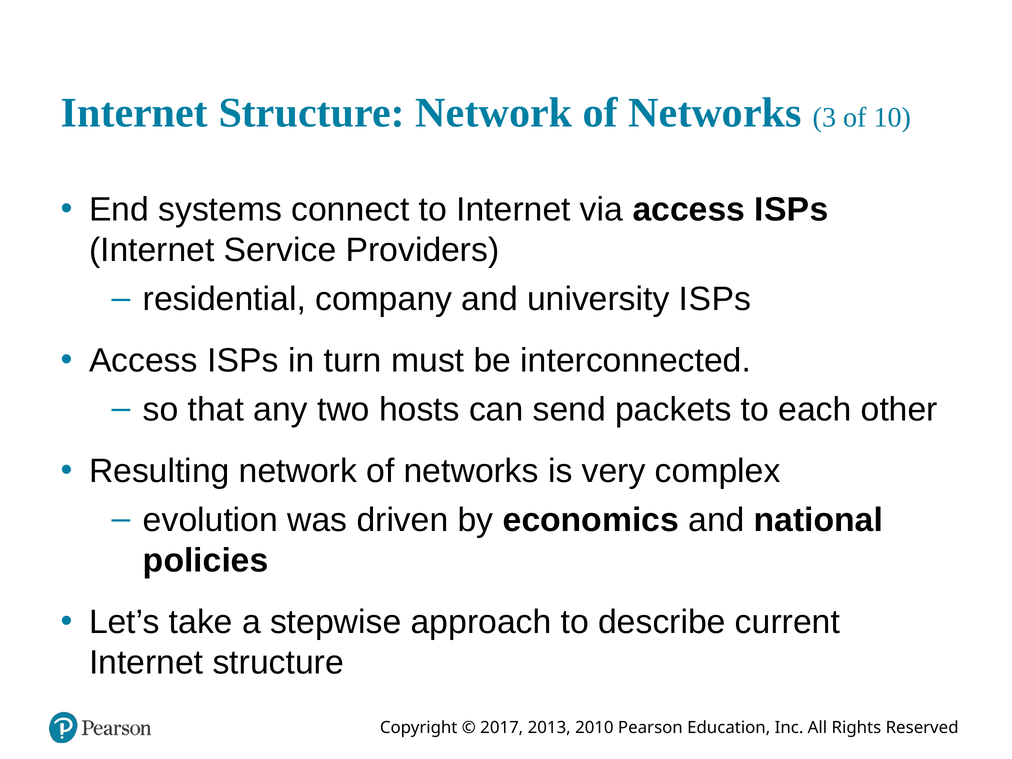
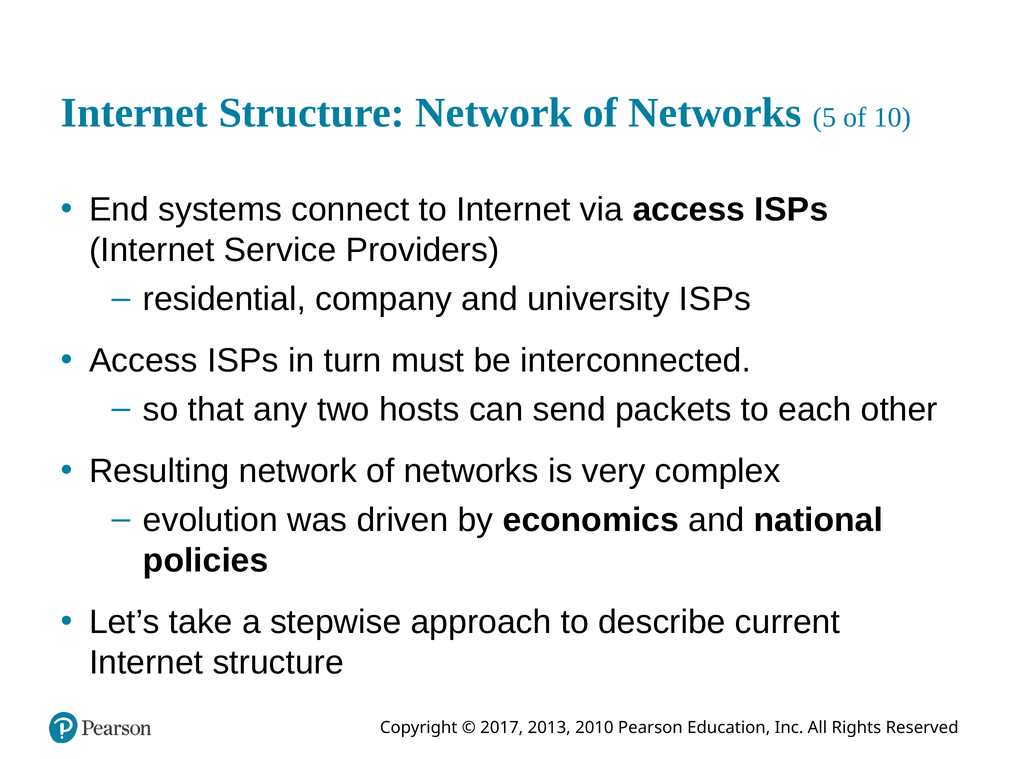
3: 3 -> 5 (824, 117)
